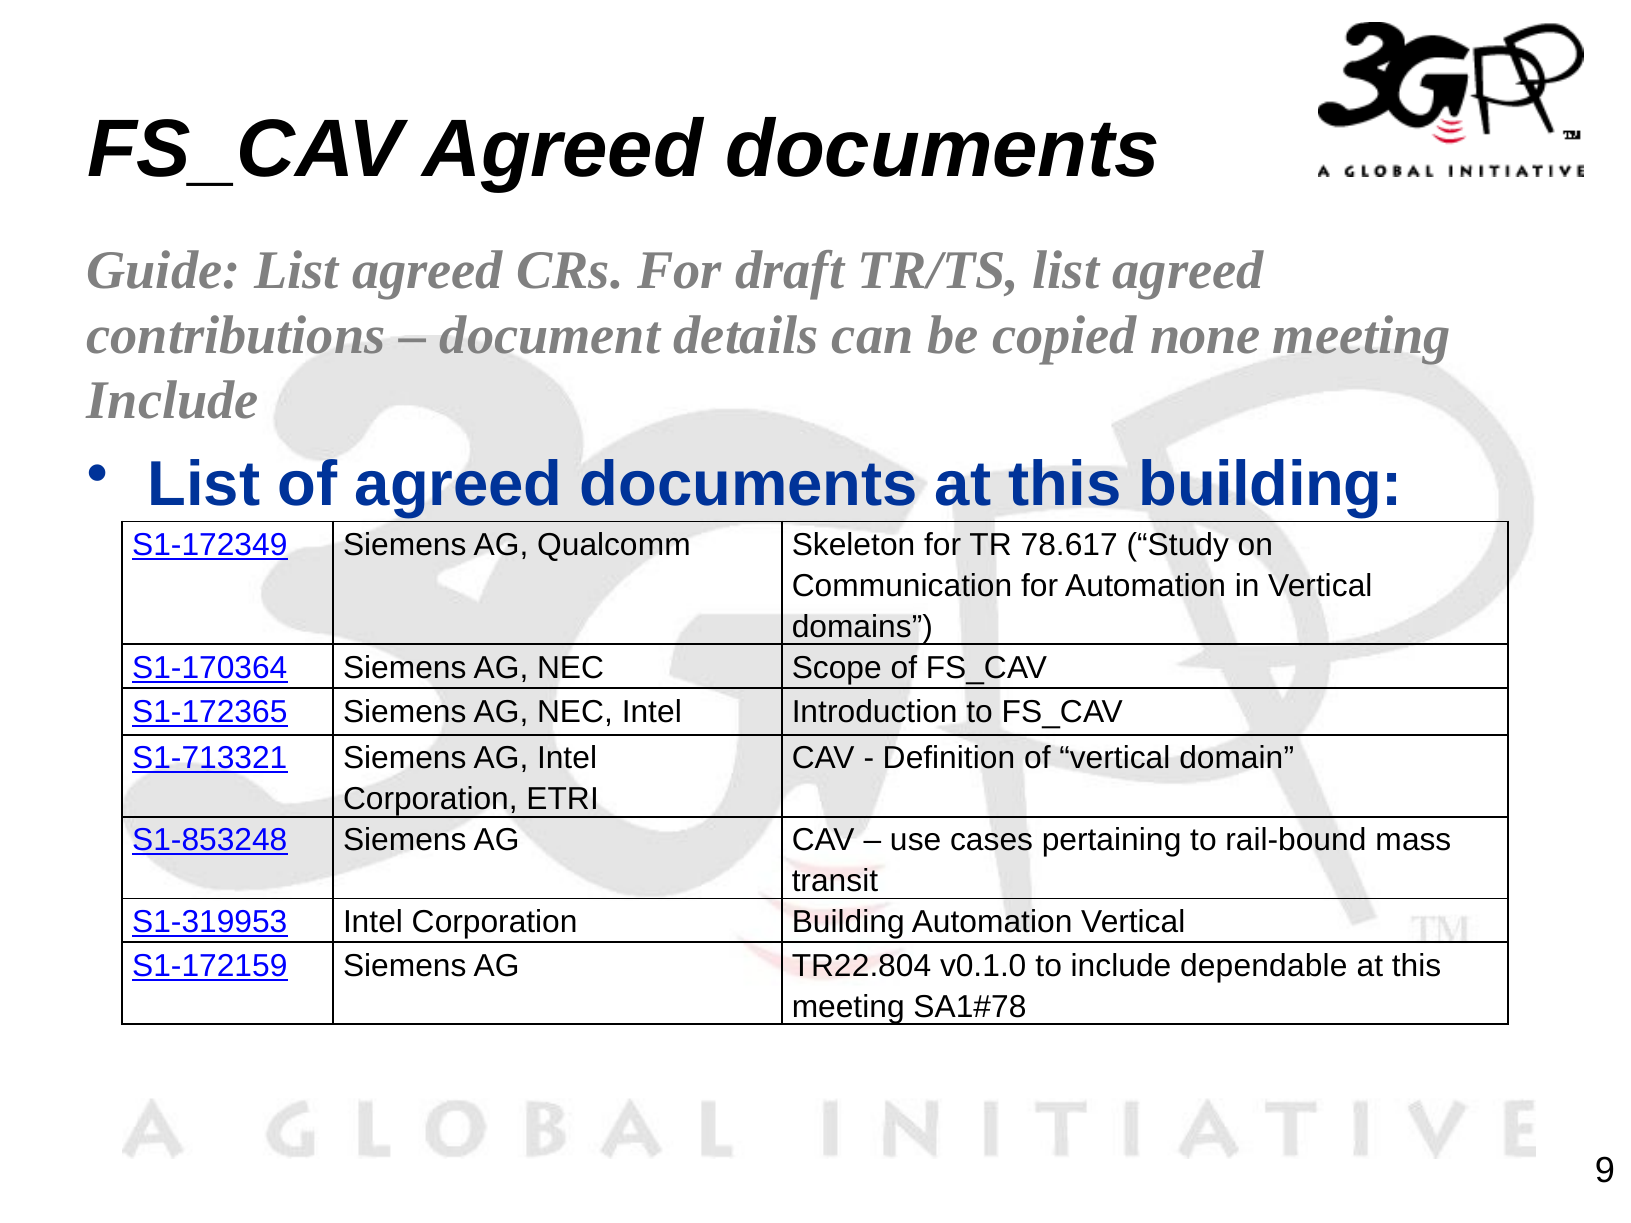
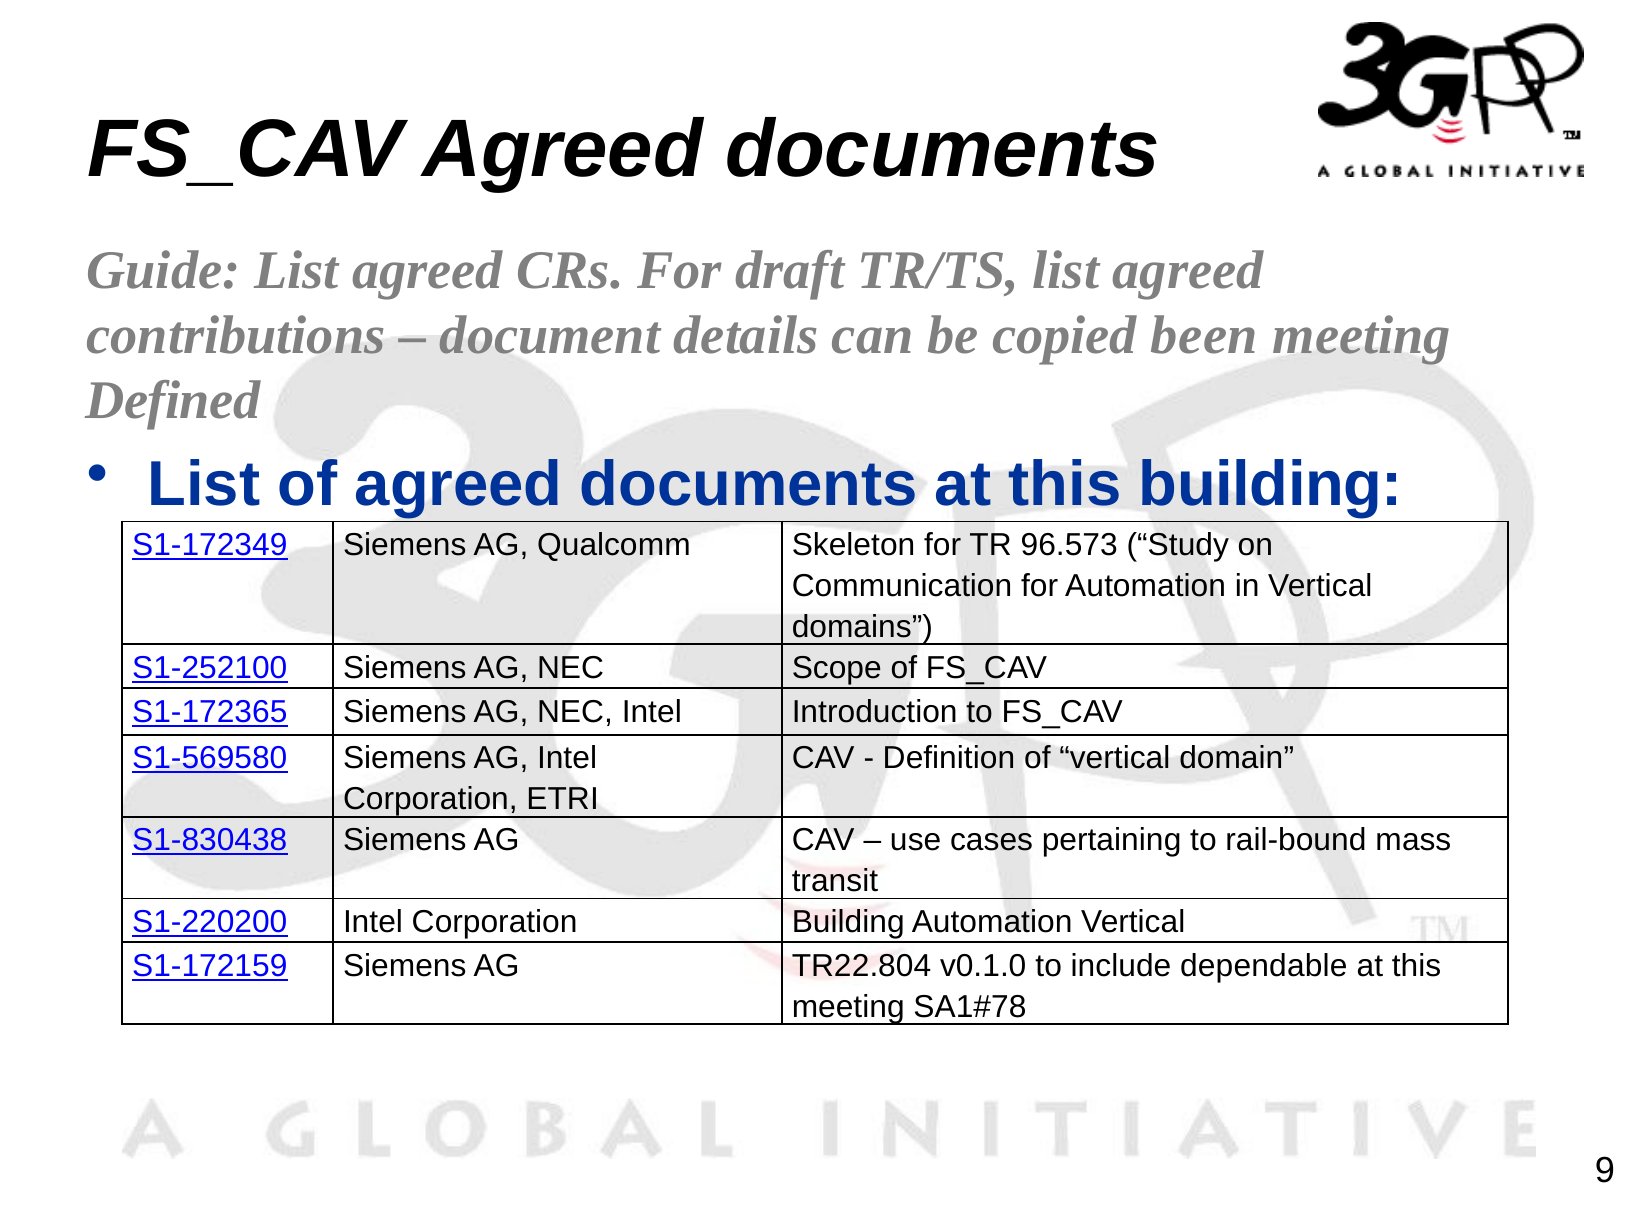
none: none -> been (1205, 336)
Include: Include -> Defined (173, 401)
78.617: 78.617 -> 96.573 (1069, 545)
S1-170364: S1-170364 -> S1-252100 (210, 668)
S1-713321: S1-713321 -> S1-569580 (210, 758)
S1-853248: S1-853248 -> S1-830438 (210, 840)
S1-319953: S1-319953 -> S1-220200 (210, 922)
